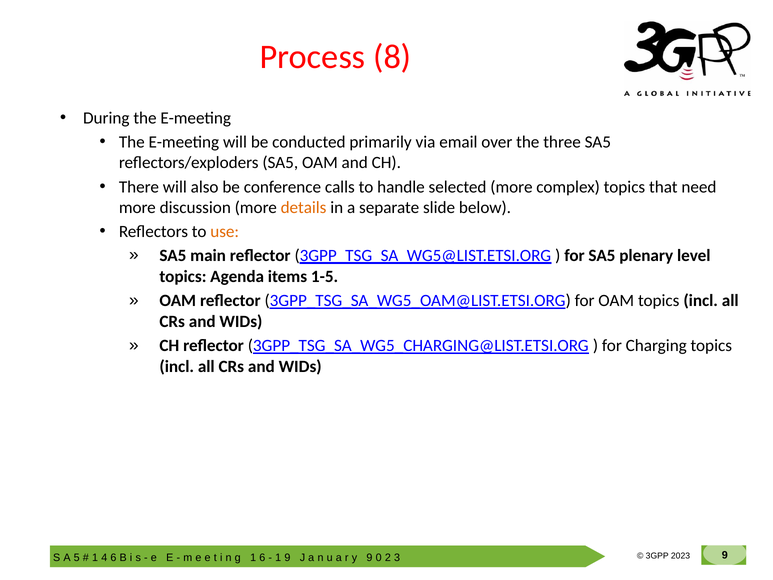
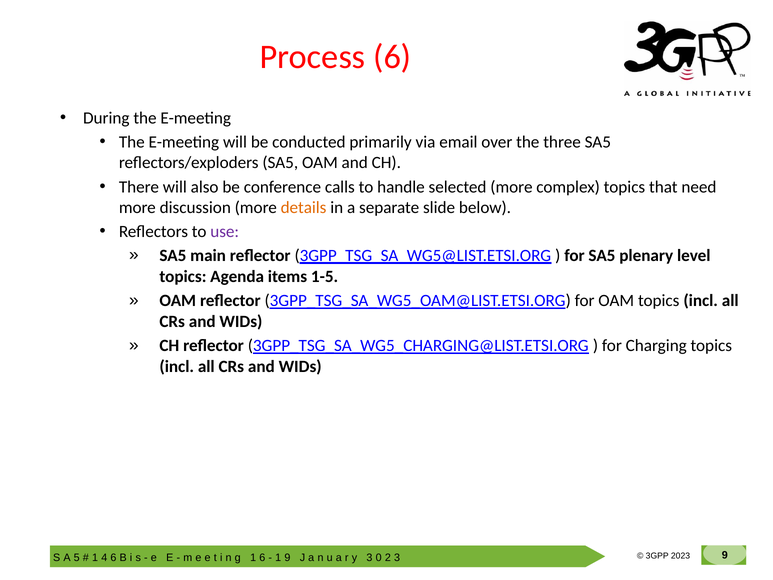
Process 8: 8 -> 6 (392, 57)
use colour: orange -> purple (225, 231)
9: 9 -> 3 (369, 557)
